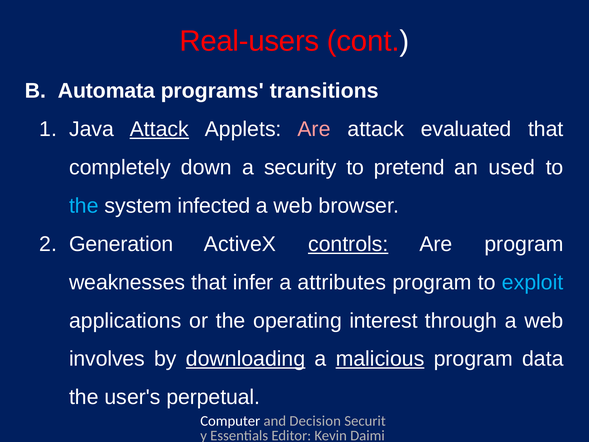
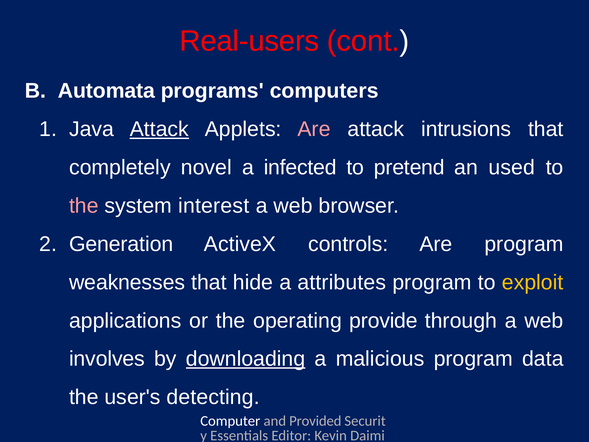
transitions: transitions -> computers (324, 91)
evaluated: evaluated -> intrusions (466, 129)
down: down -> novel (206, 167)
security: security -> infected (300, 167)
the colour: light blue -> pink (84, 206)
infected: infected -> interest (214, 206)
controls underline: present -> none (348, 244)
infer: infer -> hide (253, 282)
exploit colour: light blue -> yellow (533, 282)
interest: interest -> provide (383, 320)
malicious underline: present -> none (380, 359)
perpetual: perpetual -> detecting (213, 397)
Decision: Decision -> Provided (315, 421)
